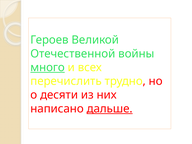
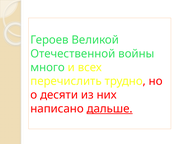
много underline: present -> none (48, 67)
